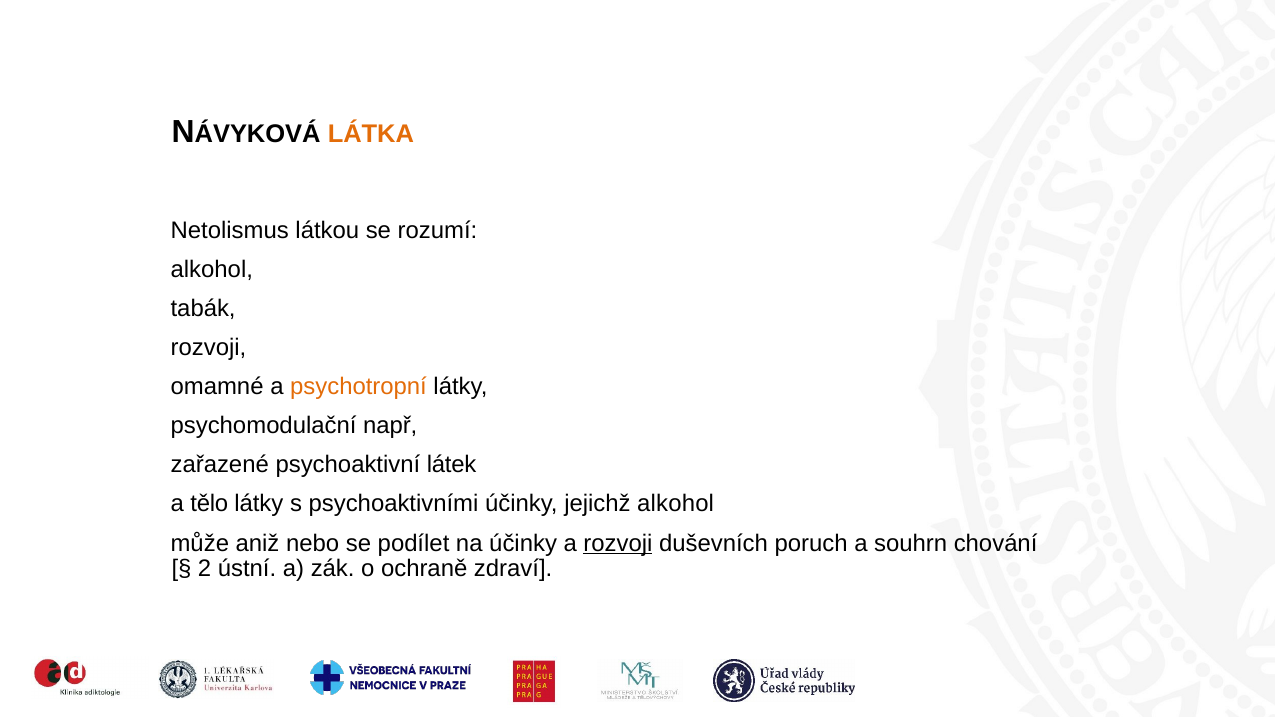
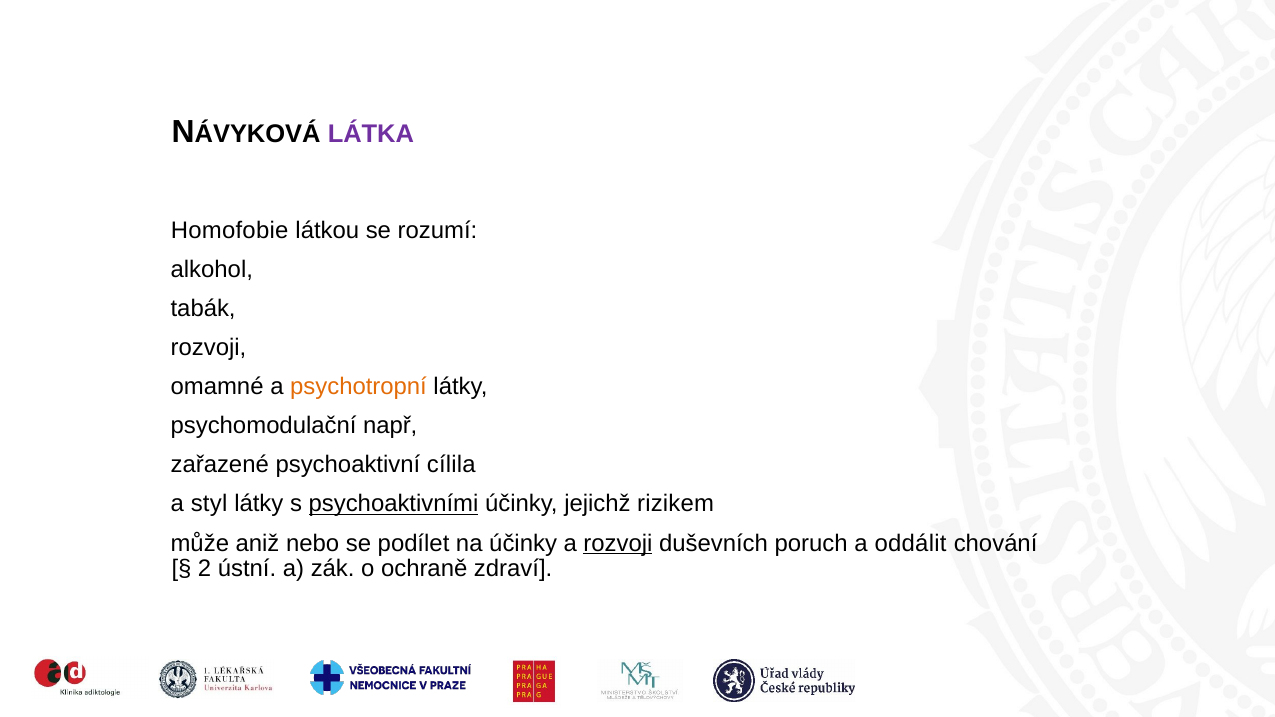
LÁTKA colour: orange -> purple (371, 134)
Netolismus: Netolismus -> Homofobie (230, 230)
látek: látek -> cílila (451, 465)
tělo: tělo -> styl (209, 504)
psychoaktivními underline: none -> present (394, 504)
jejichž alkohol: alkohol -> rizikem (676, 504)
souhrn: souhrn -> oddálit (911, 543)
